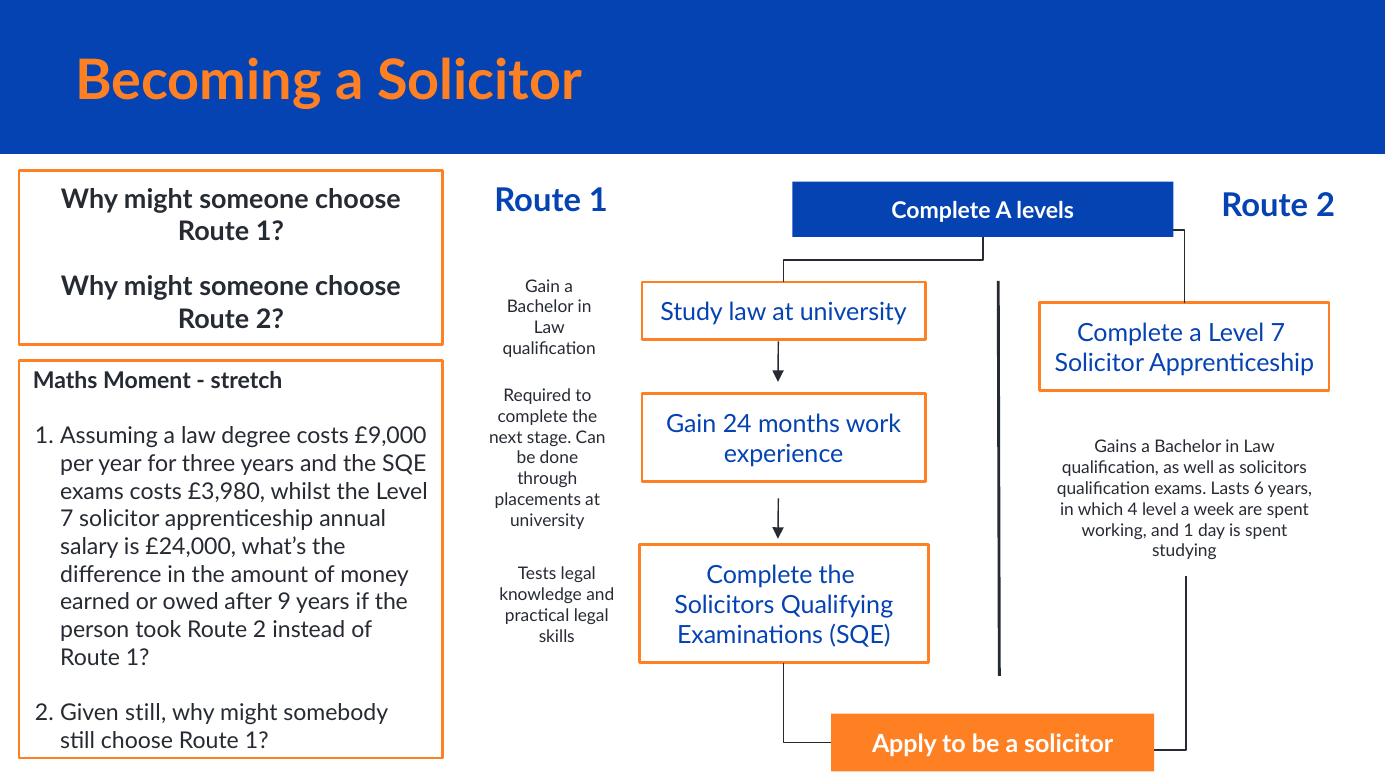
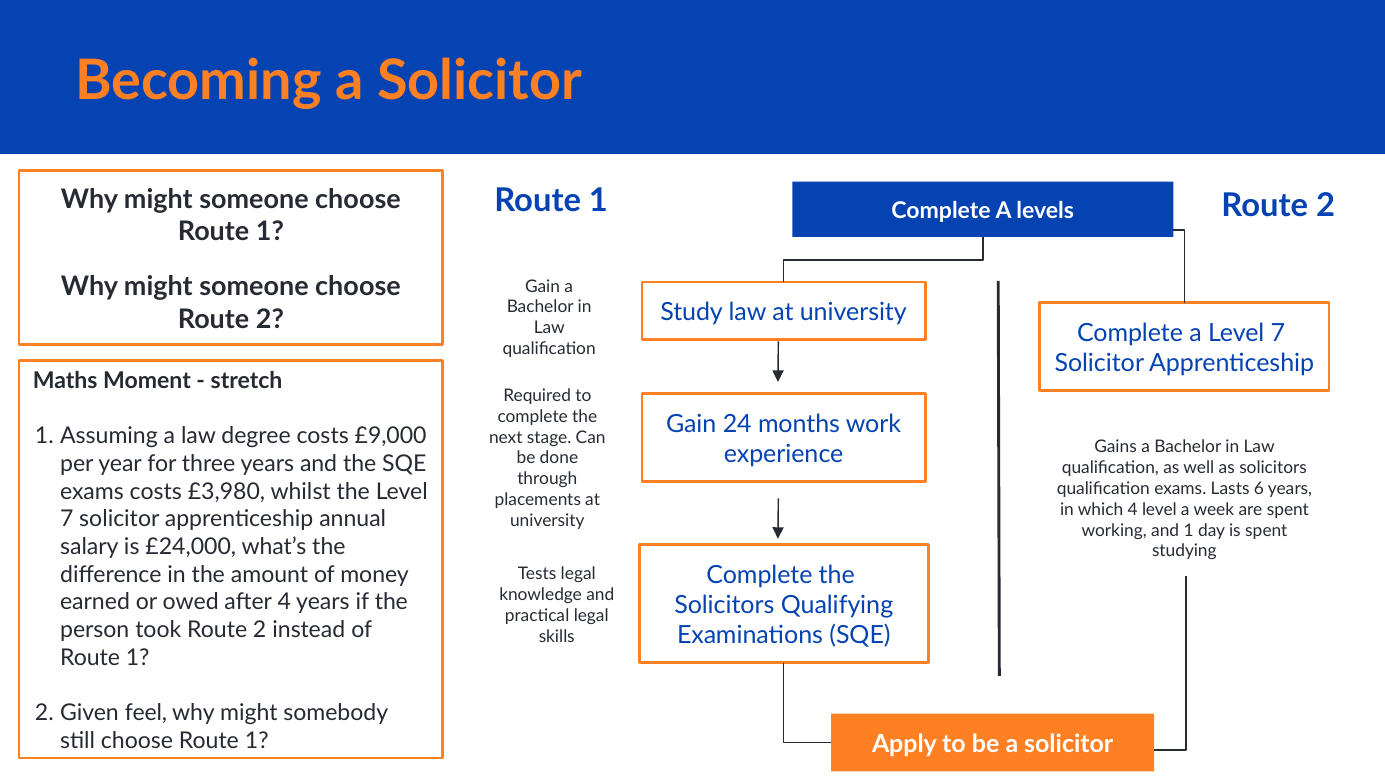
after 9: 9 -> 4 (284, 602)
Given still: still -> feel (146, 713)
